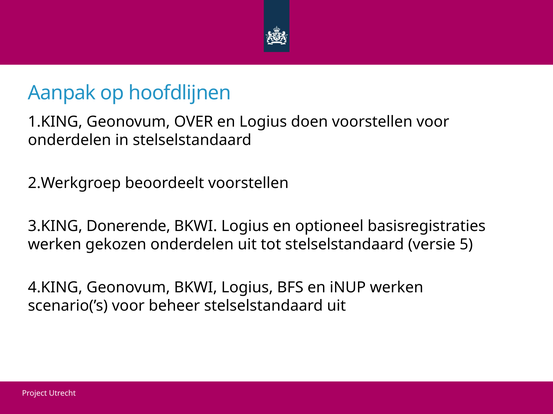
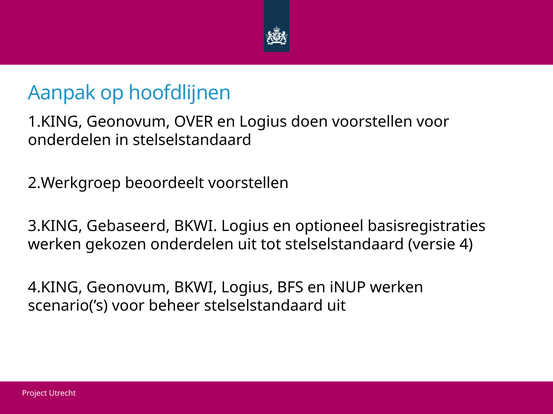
Donerende: Donerende -> Gebaseerd (128, 226)
5: 5 -> 4 (466, 245)
